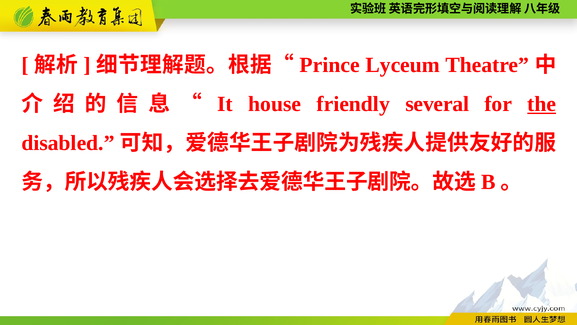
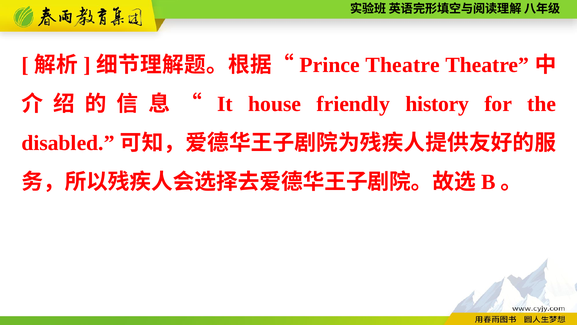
Lyceum: Lyceum -> Theatre (403, 65)
several: several -> history (437, 104)
the underline: present -> none (542, 104)
